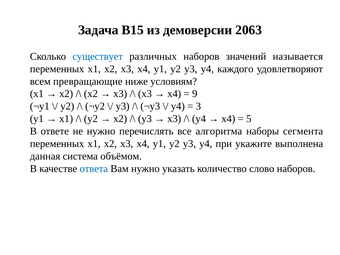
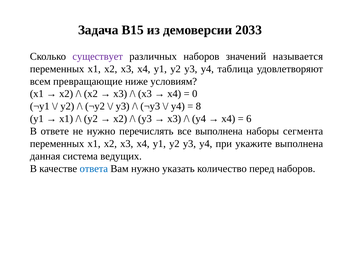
2063: 2063 -> 2033 (249, 30)
существует colour: blue -> purple (98, 56)
каждого: каждого -> таблица (235, 69)
9: 9 -> 0 (195, 94)
3: 3 -> 8 (198, 106)
5: 5 -> 6 (249, 119)
все алгоритма: алгоритма -> выполнена (219, 131)
объёмом: объёмом -> ведущих (121, 156)
слово: слово -> перед (262, 169)
